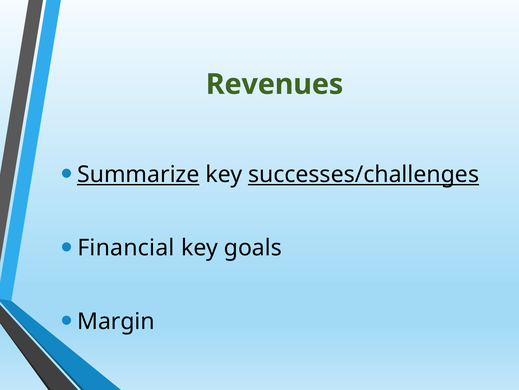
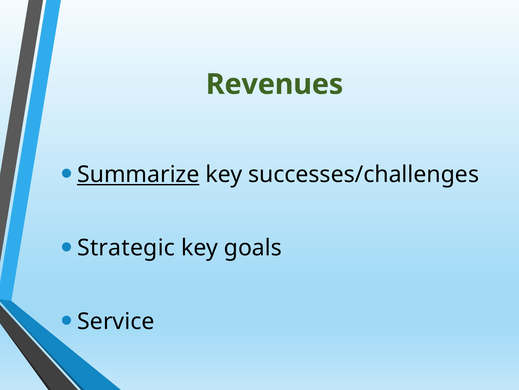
successes/challenges underline: present -> none (364, 174)
Financial: Financial -> Strategic (126, 248)
Margin: Margin -> Service (116, 321)
